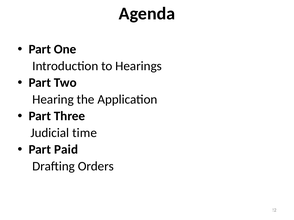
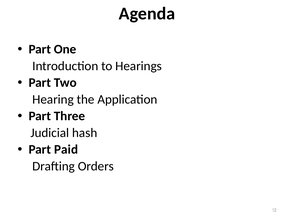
time: time -> hash (85, 133)
